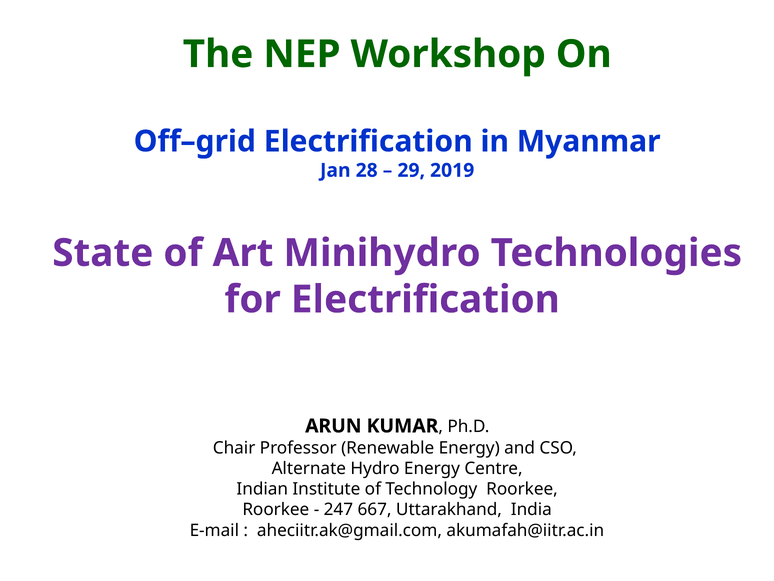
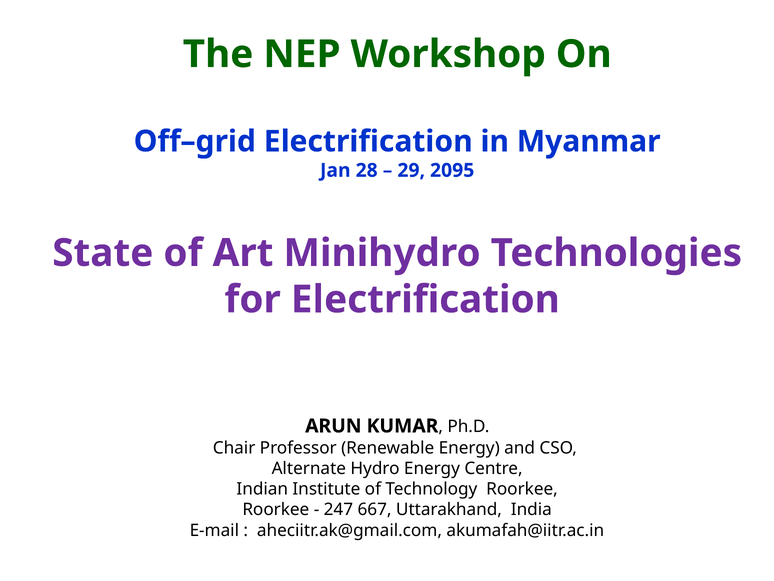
2019: 2019 -> 2095 (452, 170)
